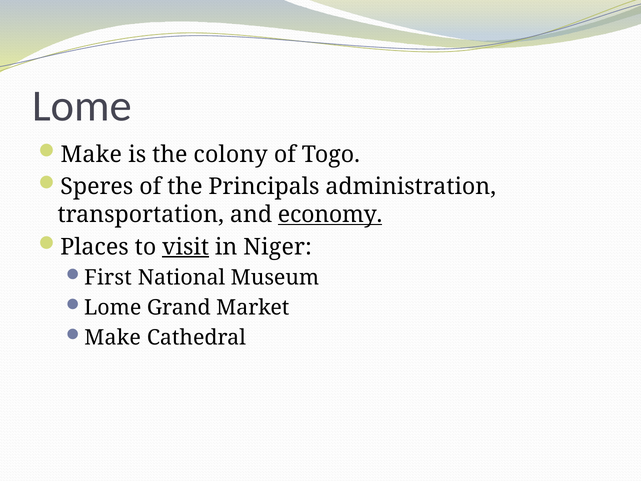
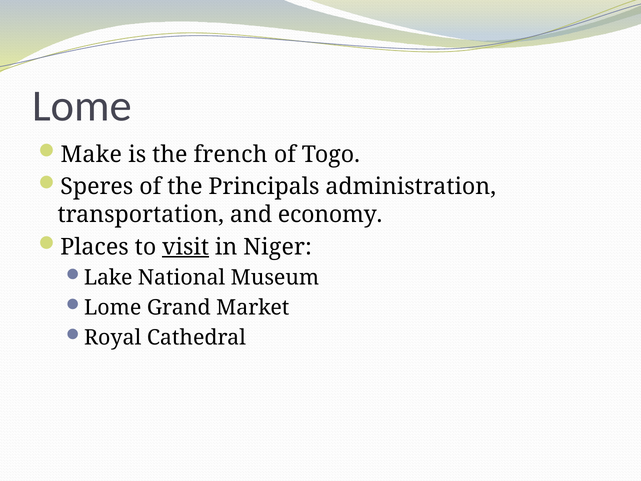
colony: colony -> french (231, 154)
economy underline: present -> none (330, 214)
First: First -> Lake (108, 278)
Make: Make -> Royal (113, 337)
